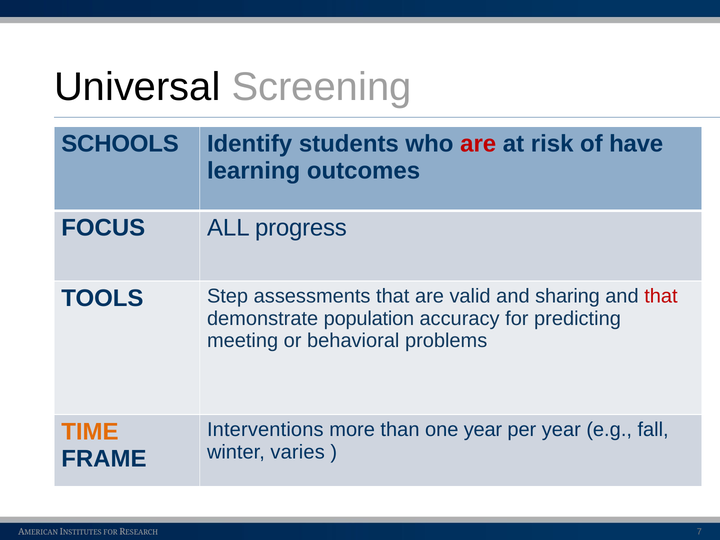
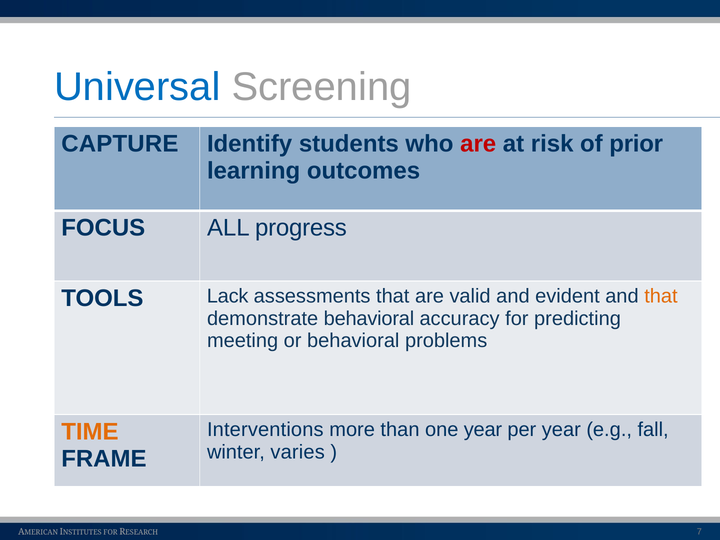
Universal colour: black -> blue (137, 87)
SCHOOLS: SCHOOLS -> CAPTURE (120, 144)
have: have -> prior (636, 144)
Step: Step -> Lack (228, 296)
sharing: sharing -> evident (567, 296)
that colour: red -> orange (661, 296)
demonstrate population: population -> behavioral (369, 319)
